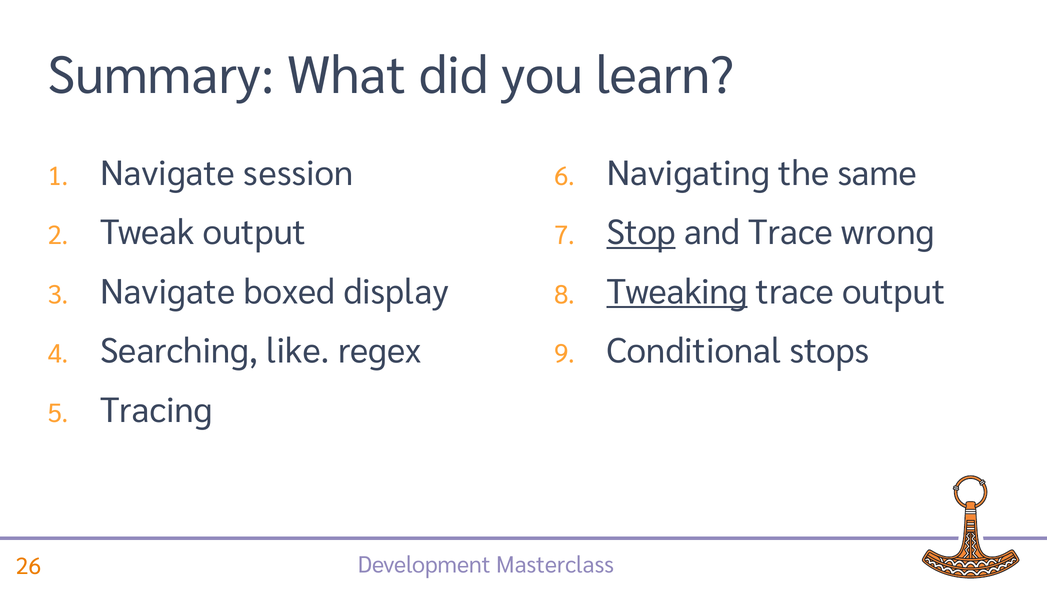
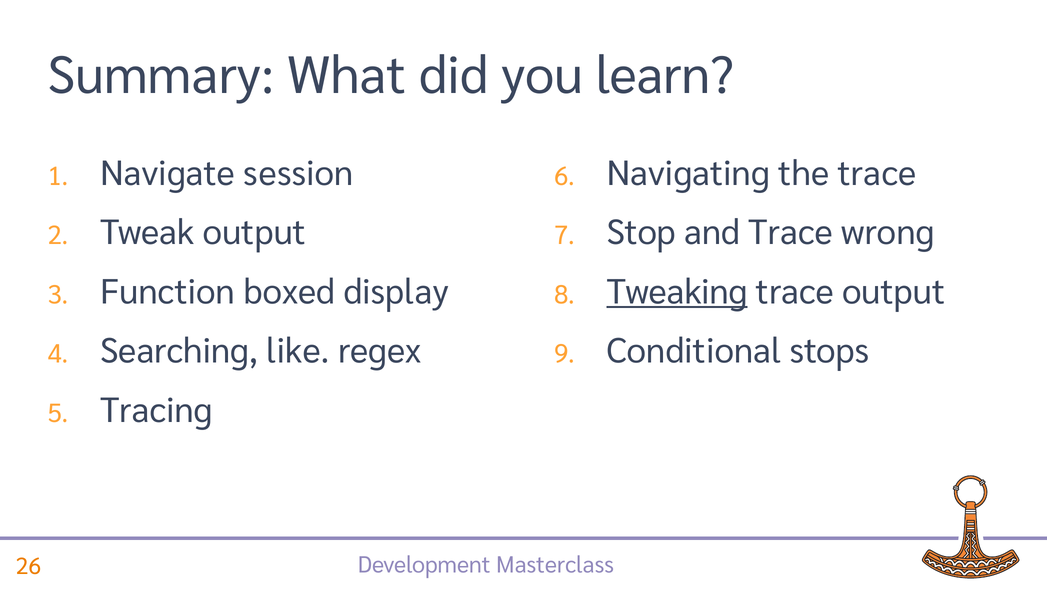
the same: same -> trace (877, 173)
Stop underline: present -> none (641, 233)
Navigate: Navigate -> Function (168, 292)
